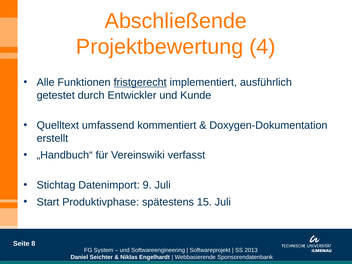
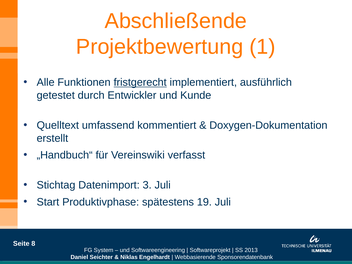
4: 4 -> 1 (262, 47)
9: 9 -> 3 (147, 185)
15: 15 -> 19 (204, 202)
